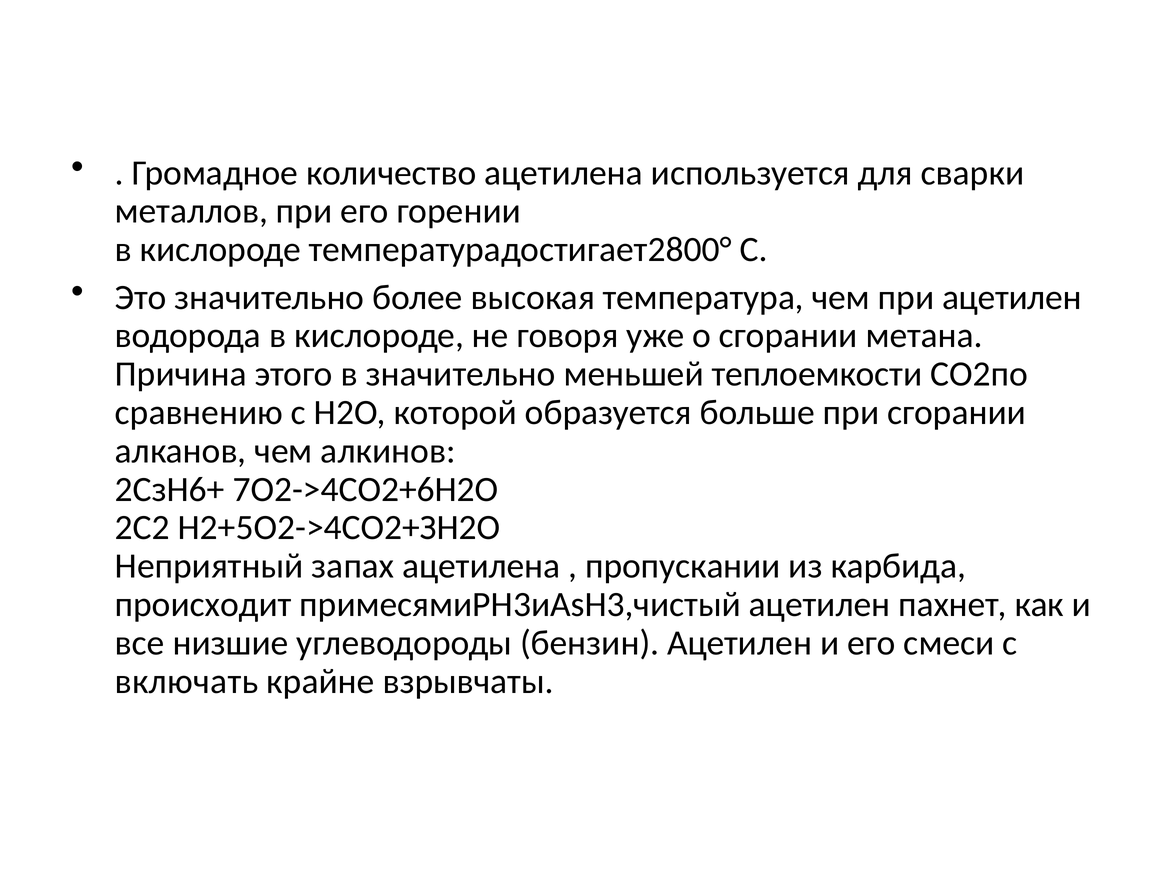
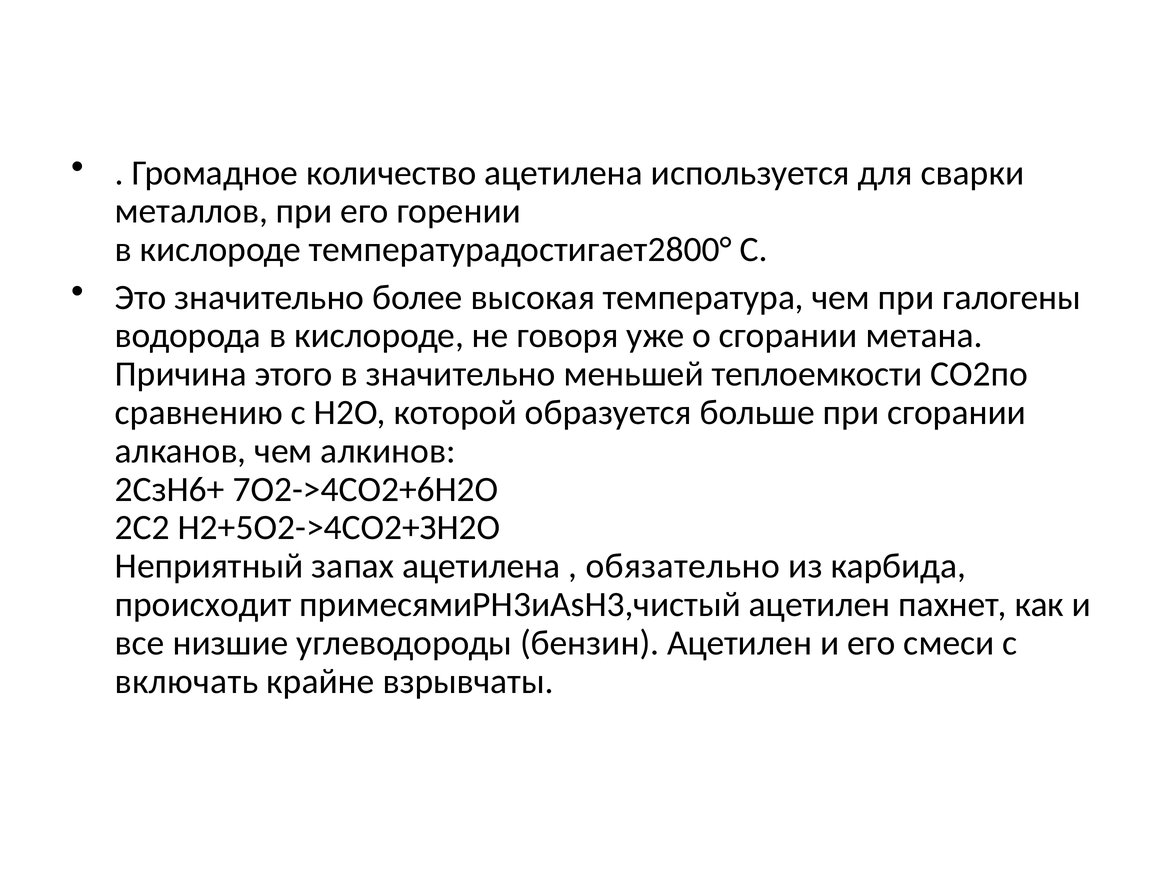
при ацетилен: ацетилен -> галогены (1012, 298)
пропускании: пропускании -> обязательно (683, 567)
